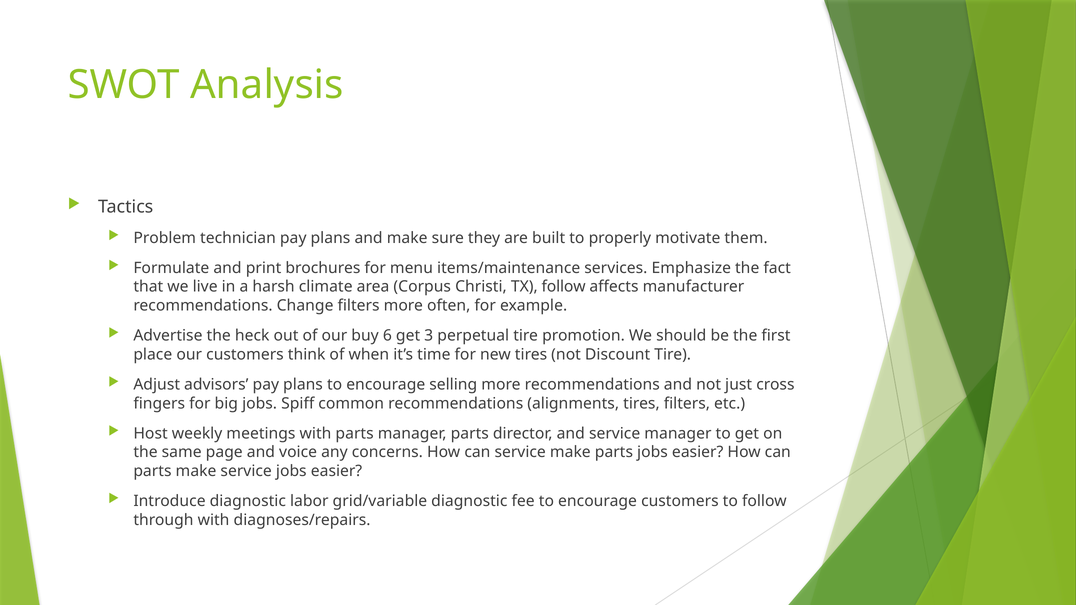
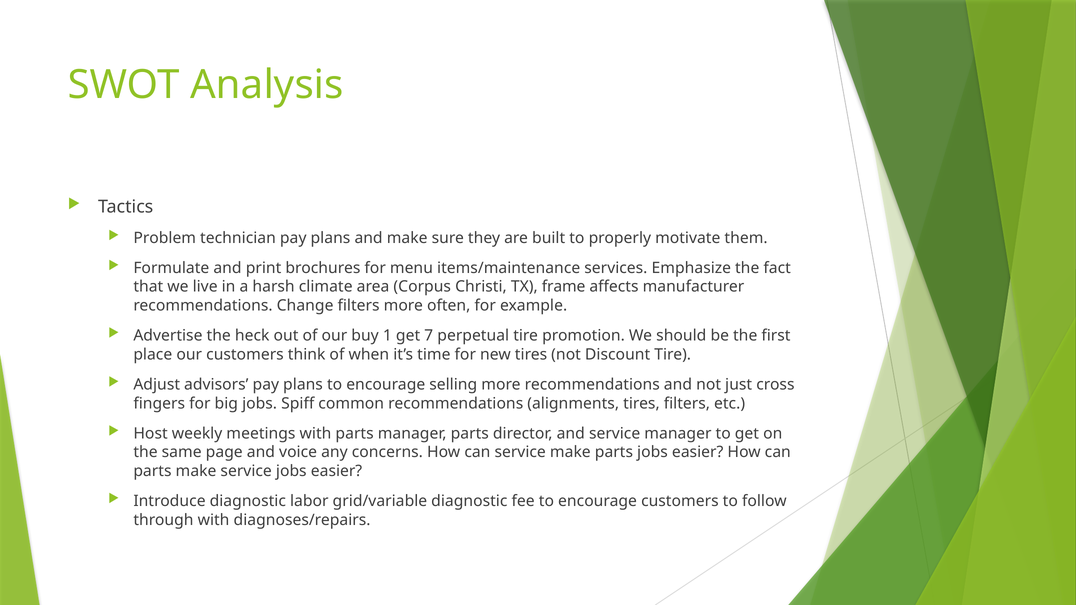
TX follow: follow -> frame (564, 287)
6: 6 -> 1 (387, 336)
3: 3 -> 7 (429, 336)
